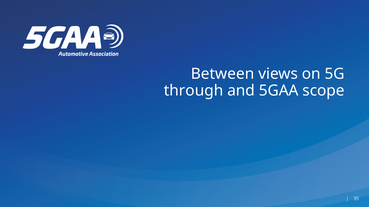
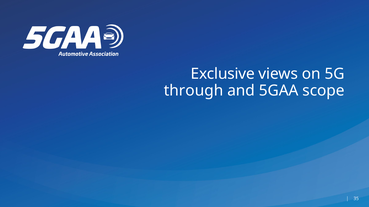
Between: Between -> Exclusive (223, 74)
